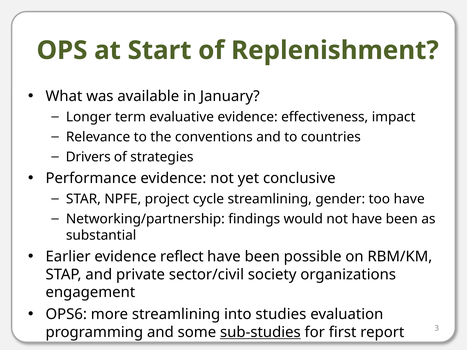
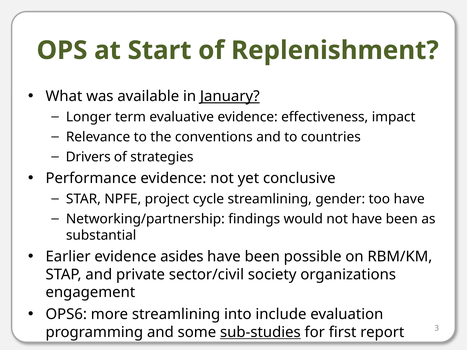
January underline: none -> present (230, 96)
reflect: reflect -> asides (182, 257)
studies: studies -> include (281, 315)
